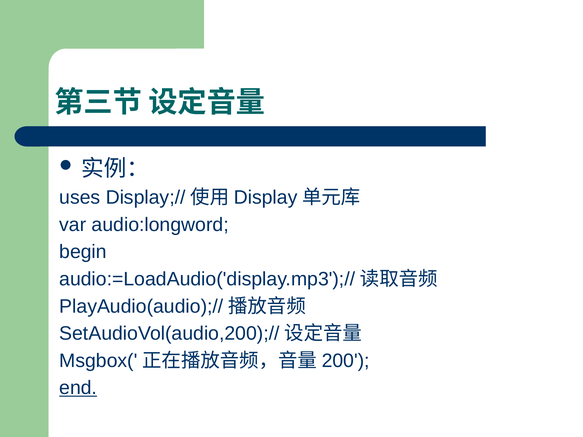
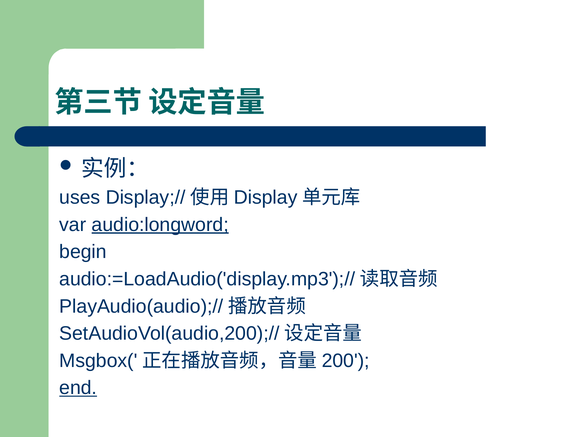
audio:longword underline: none -> present (160, 225)
